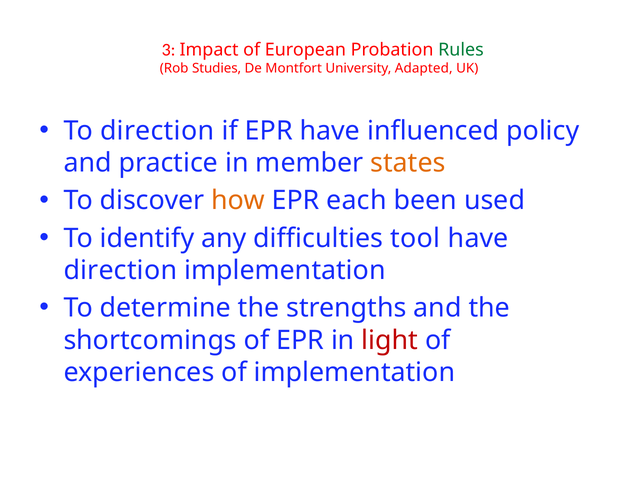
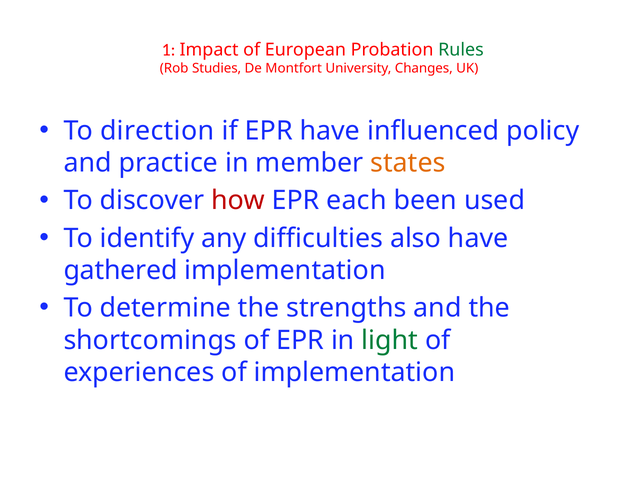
3: 3 -> 1 (169, 50)
Adapted: Adapted -> Changes (424, 68)
how colour: orange -> red (238, 201)
tool: tool -> also (415, 238)
direction: direction -> gathered (121, 270)
light colour: red -> green (390, 340)
